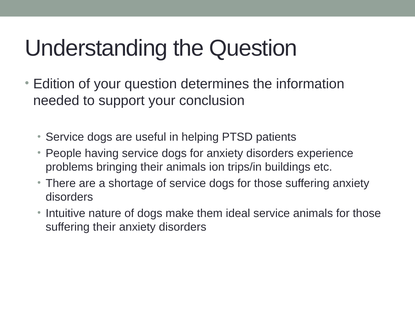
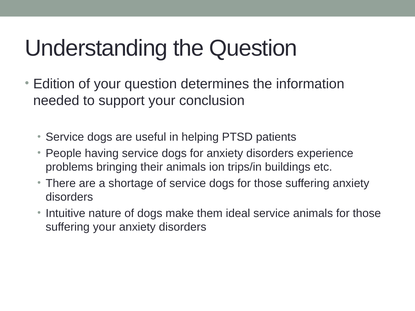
suffering their: their -> your (104, 227)
